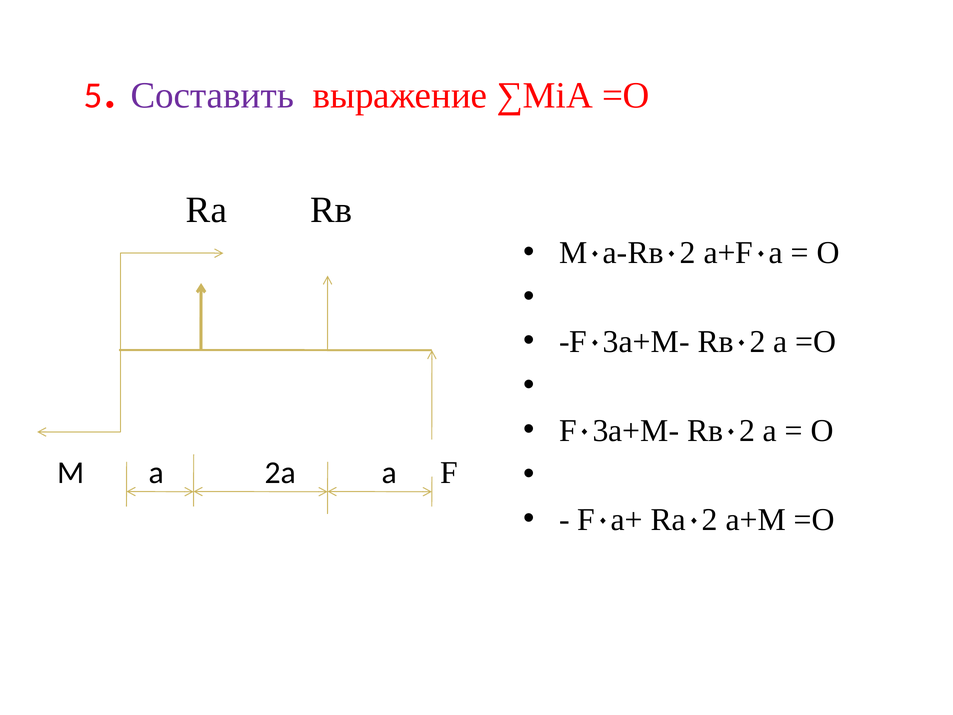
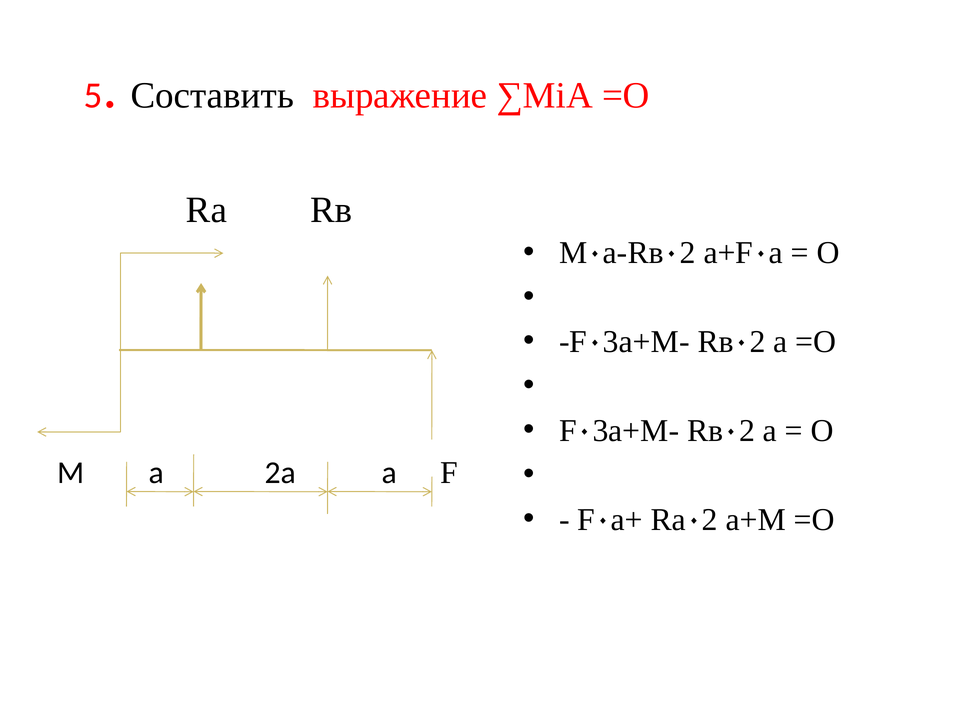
Составить colour: purple -> black (212, 95)
